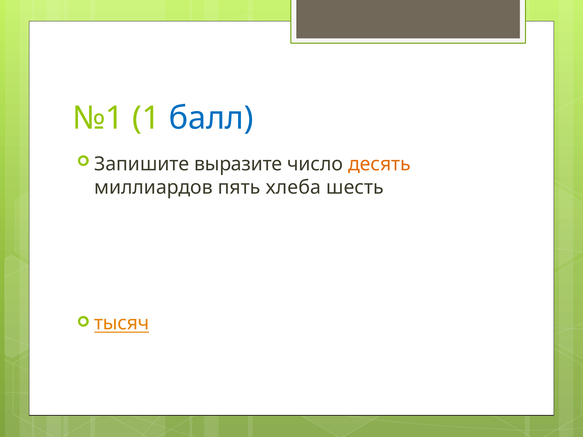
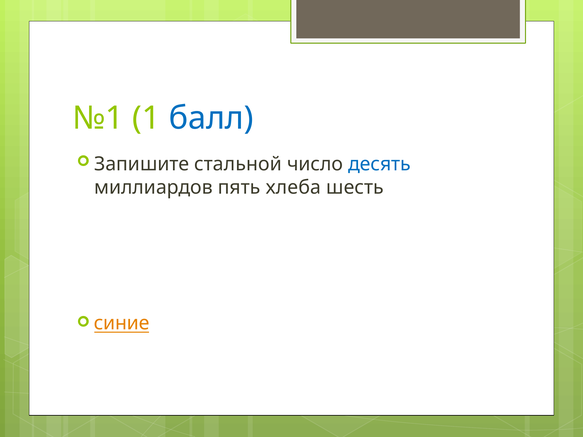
выразите: выразите -> стальной (238, 164)
десять colour: orange -> blue (380, 164)
тысяч: тысяч -> синие (122, 323)
